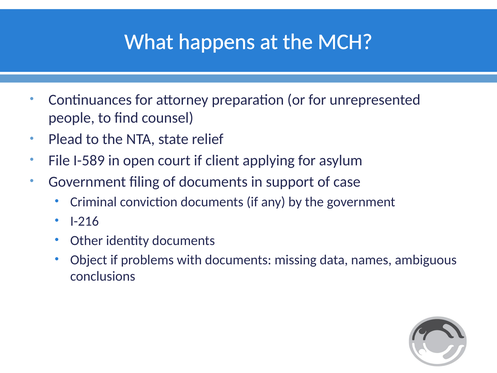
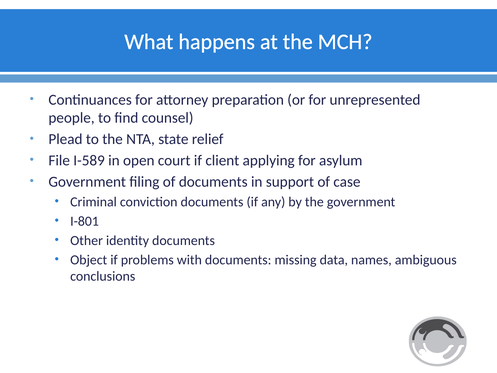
I-216: I-216 -> I-801 (85, 221)
